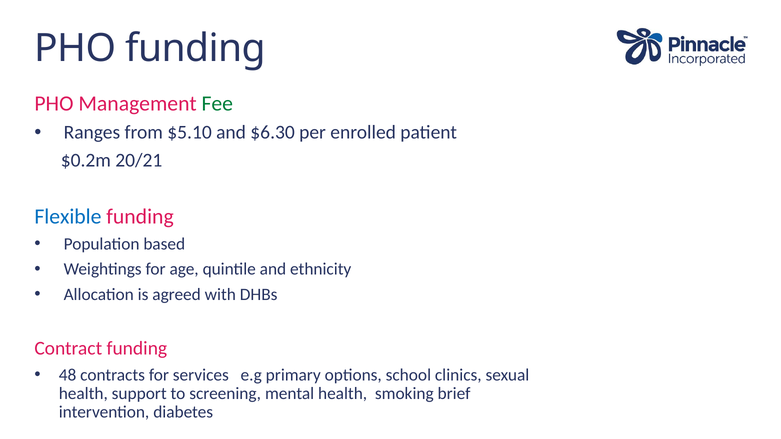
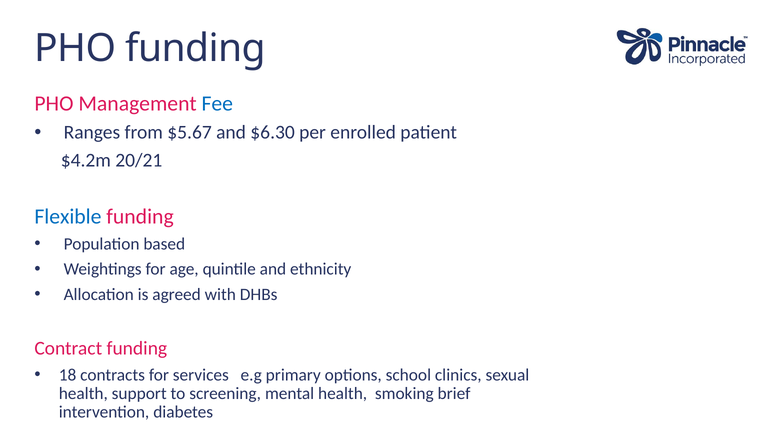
Fee colour: green -> blue (217, 104)
$5.10: $5.10 -> $5.67 (190, 133)
$0.2m: $0.2m -> $4.2m (86, 160)
48: 48 -> 18 (68, 375)
